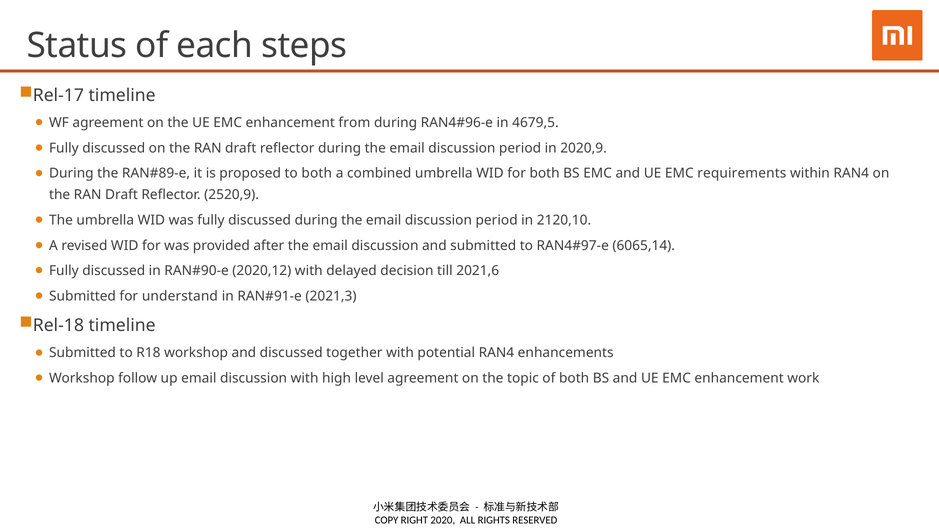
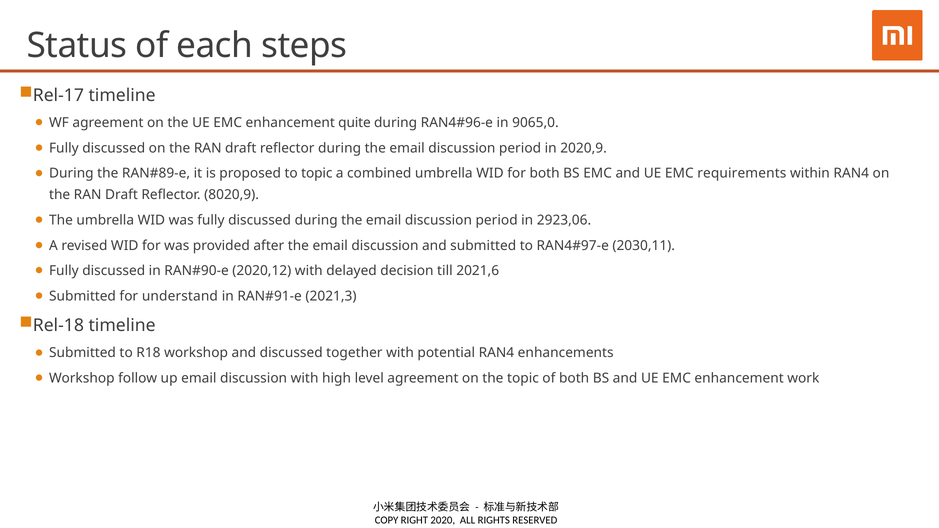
from: from -> quite (355, 123)
4679,5: 4679,5 -> 9065,0 (535, 123)
to both: both -> topic (317, 173)
2520,9: 2520,9 -> 8020,9 (232, 195)
2120,10: 2120,10 -> 2923,06 (564, 220)
6065,14: 6065,14 -> 2030,11 (644, 246)
